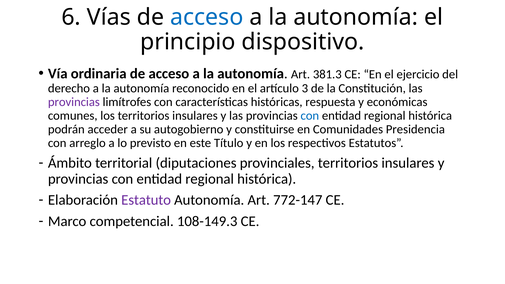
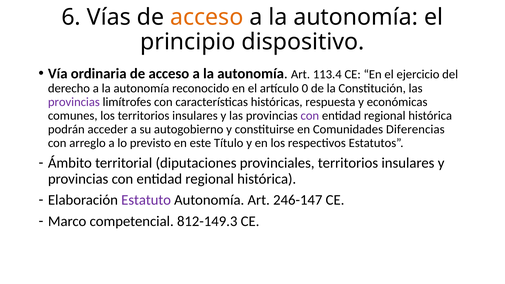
acceso colour: blue -> orange (207, 17)
381.3: 381.3 -> 113.4 (327, 74)
3: 3 -> 0 (305, 88)
con colour: blue -> purple (310, 116)
Presidencia: Presidencia -> Diferencias (415, 129)
772-147: 772-147 -> 246-147 (298, 200)
108-149.3: 108-149.3 -> 812-149.3 (207, 221)
